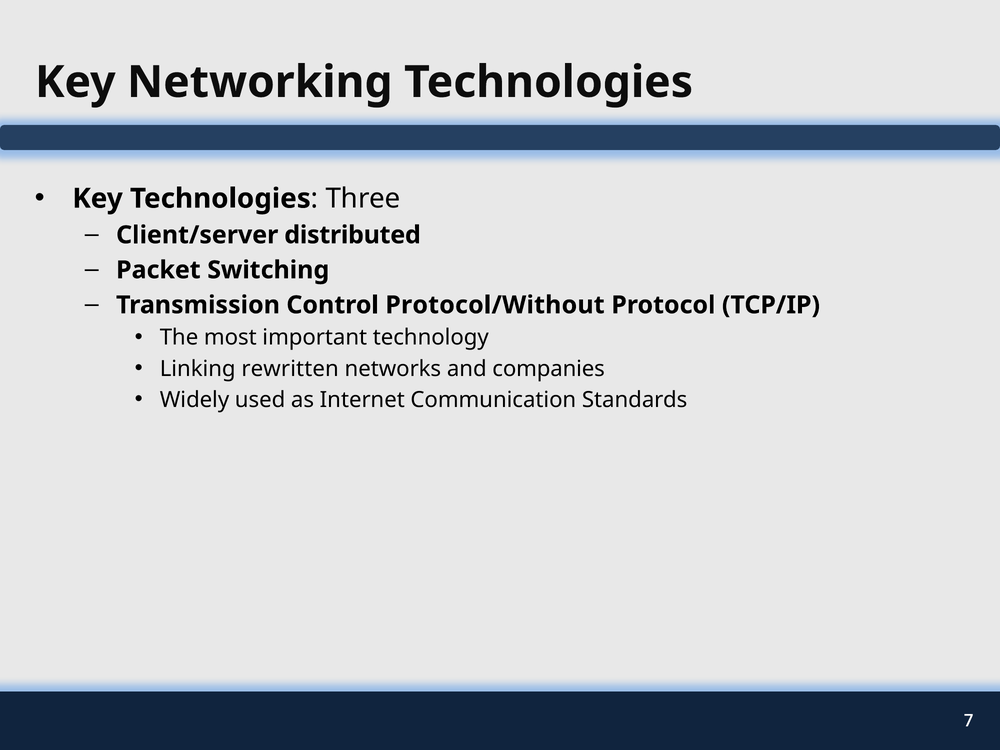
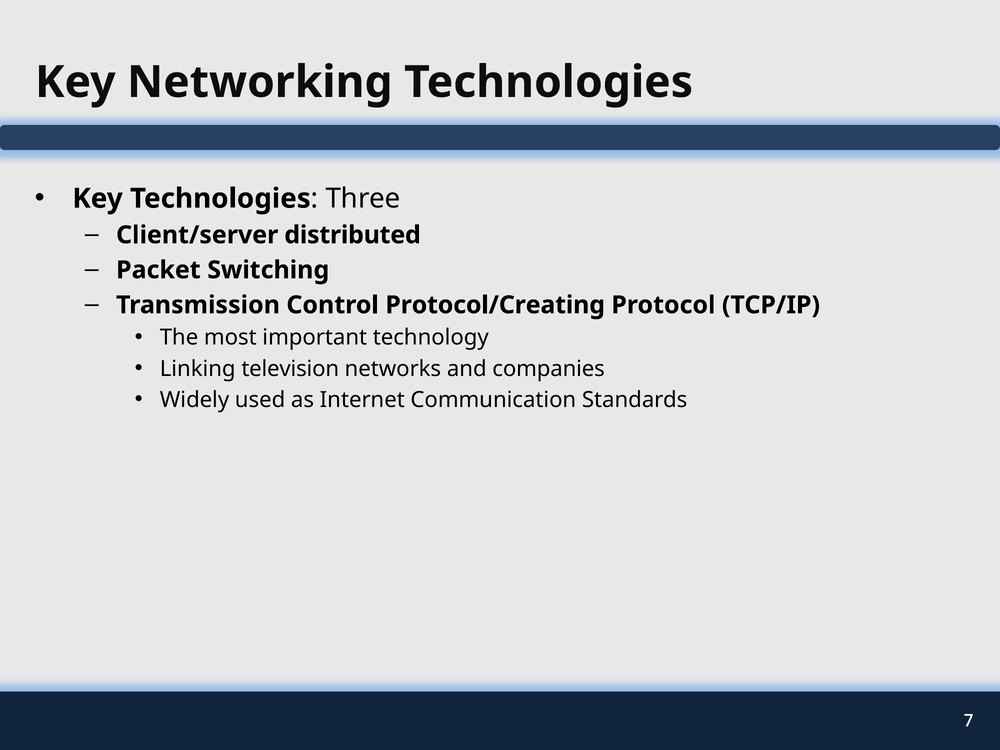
Protocol/Without: Protocol/Without -> Protocol/Creating (495, 305)
rewritten: rewritten -> television (290, 369)
